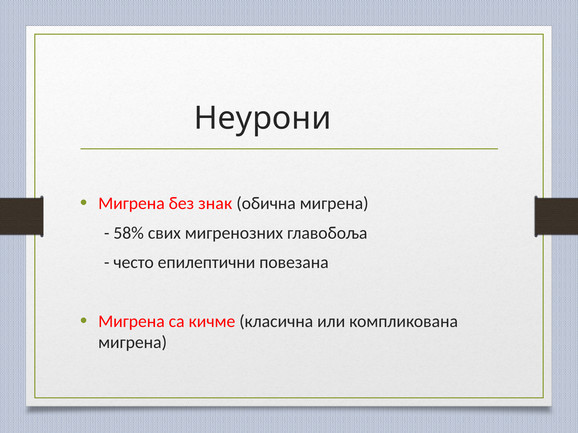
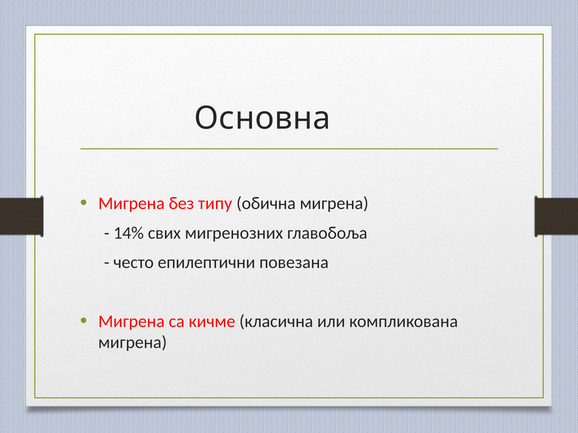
Неурони: Неурони -> Основна (262, 118)
знак: знак -> типу (215, 204)
58%: 58% -> 14% (129, 233)
